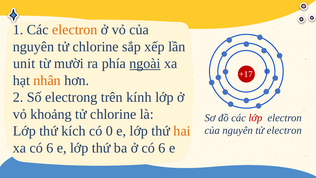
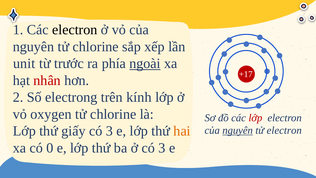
electron colour: orange -> black (75, 30)
mười: mười -> trước (69, 63)
nhân colour: orange -> red (47, 80)
khoảng: khoảng -> oxygen (51, 114)
kích: kích -> giấy (73, 131)
0: 0 -> 3 (109, 131)
nguyên underline: none -> present (238, 130)
xa có 6: 6 -> 0 (50, 148)
ở có 6: 6 -> 3 (162, 148)
